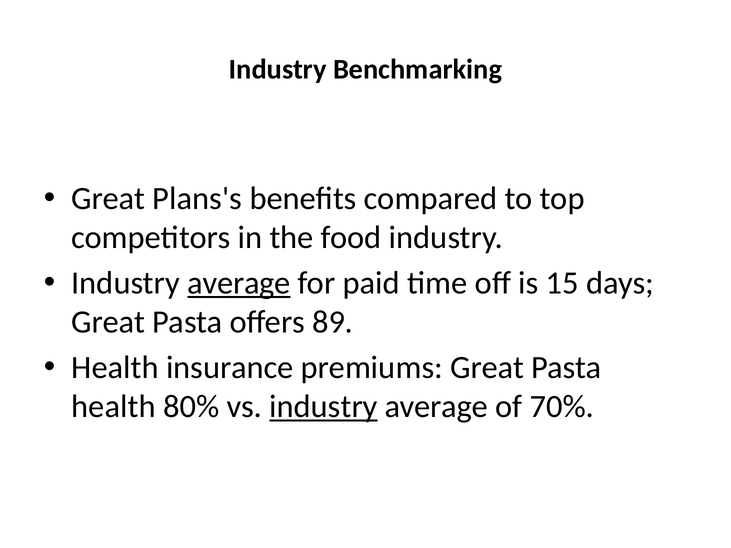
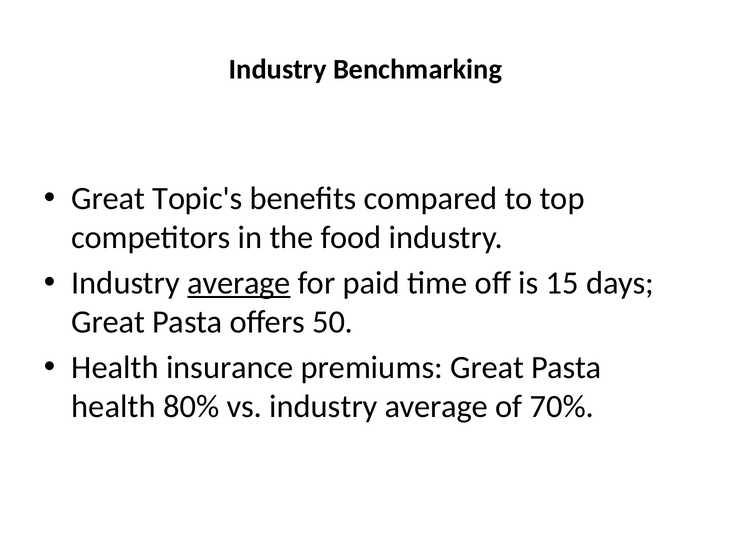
Plans's: Plans's -> Topic's (197, 199)
89: 89 -> 50 (333, 322)
industry underline: present -> none (323, 407)
